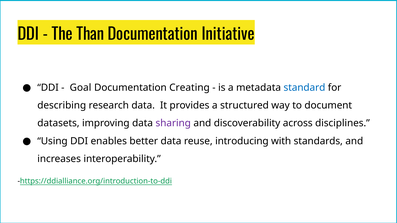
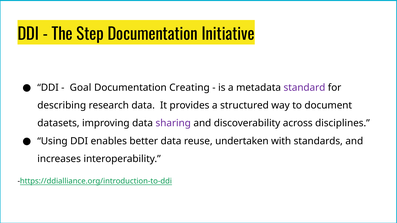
Than: Than -> Step (90, 34)
standard colour: blue -> purple (304, 88)
introducing: introducing -> undertaken (242, 141)
